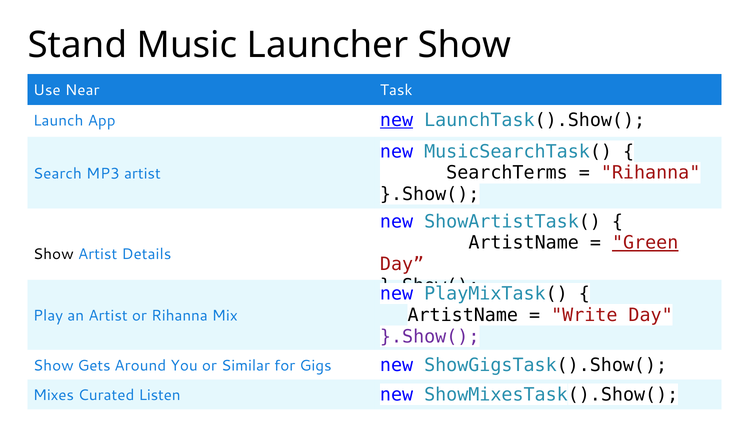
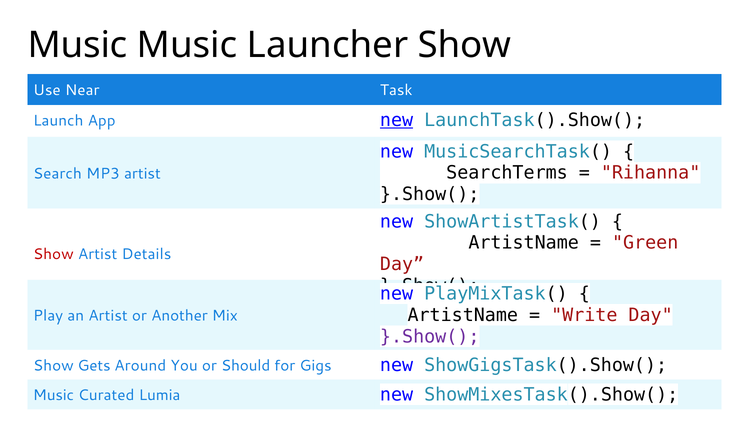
Stand: Stand -> Music (77, 45)
Green underline: present -> none (645, 243)
Show colour: black -> red (53, 254)
or Rihanna: Rihanna -> Another (179, 316)
Similar: Similar -> Should (246, 366)
Mixes: Mixes -> Music (53, 395)
Listen: Listen -> Lumia (160, 395)
